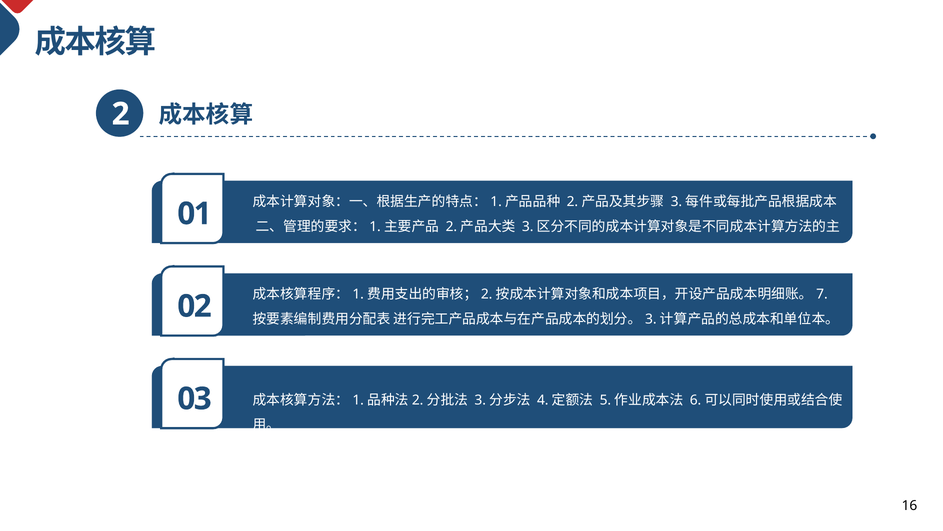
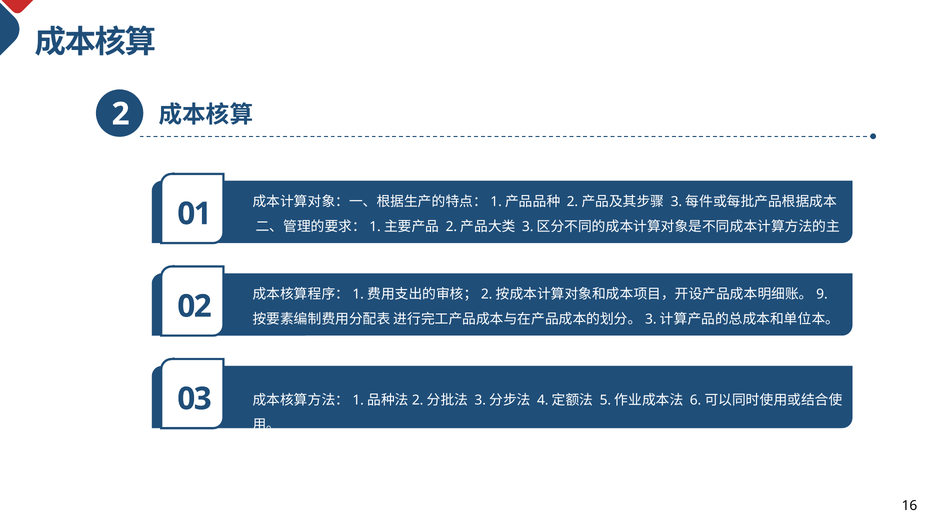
7: 7 -> 9 (822, 294)
